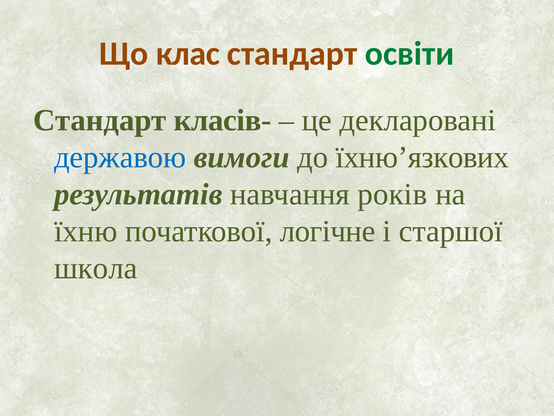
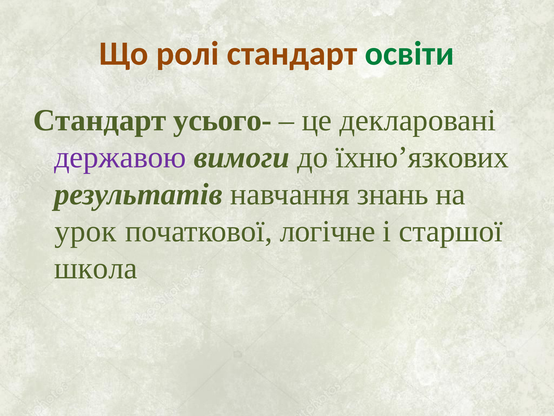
клас: клас -> ролі (188, 54)
класів-: класів- -> усього- (223, 120)
державою colour: blue -> purple (120, 157)
років: років -> знань (393, 194)
їхню: їхню -> урок (86, 231)
